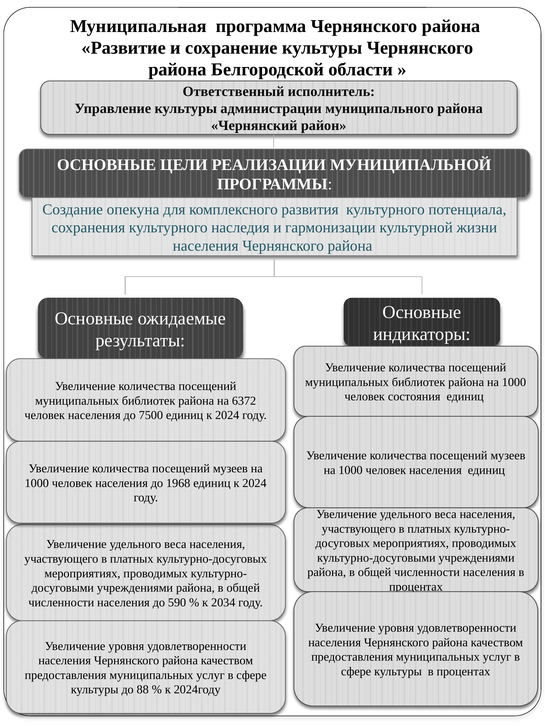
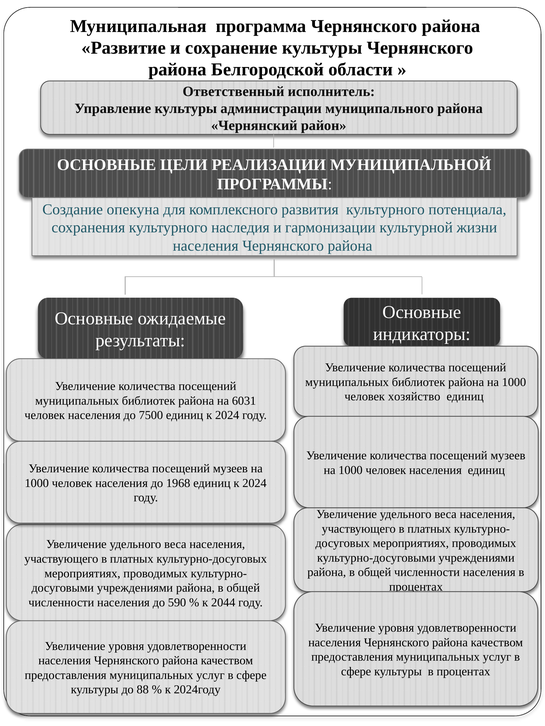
состояния: состояния -> хозяйство (414, 397)
6372: 6372 -> 6031 (244, 401)
2034: 2034 -> 2044 (223, 603)
